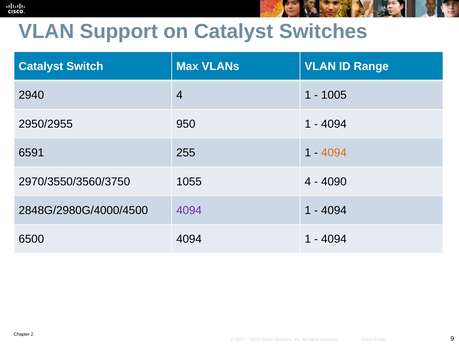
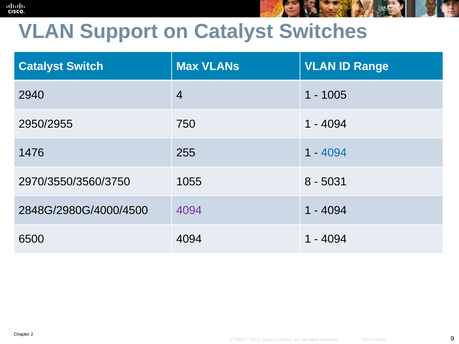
950: 950 -> 750 (186, 124)
6591: 6591 -> 1476 (31, 153)
4094 colour: orange -> blue (334, 153)
1055 4: 4 -> 8 (308, 182)
4090: 4090 -> 5031 (334, 182)
